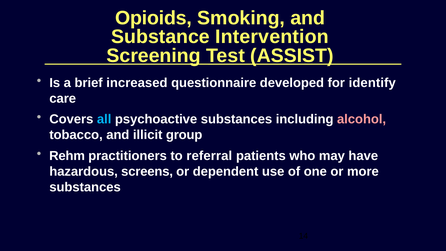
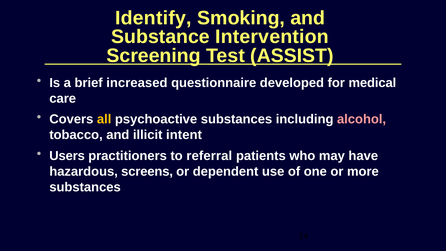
Opioids: Opioids -> Identify (153, 18)
identify: identify -> medical (372, 83)
all colour: light blue -> yellow (104, 119)
group: group -> intent (184, 135)
Rehm: Rehm -> Users (67, 156)
